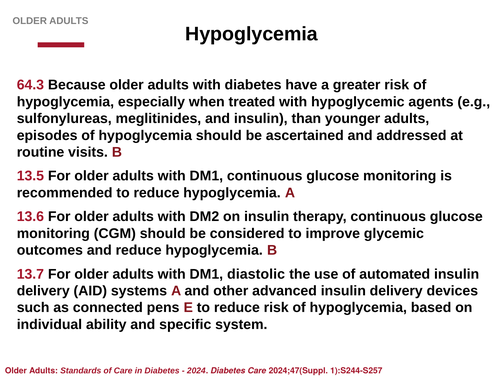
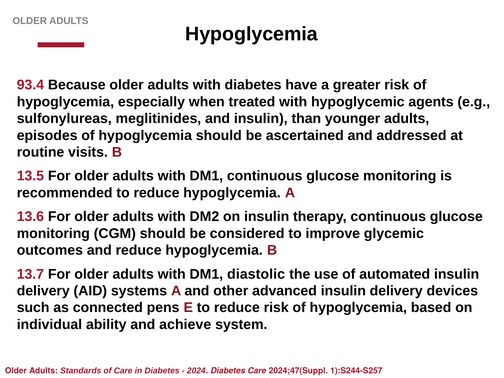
64.3: 64.3 -> 93.4 (30, 85)
specific: specific -> achieve (185, 324)
